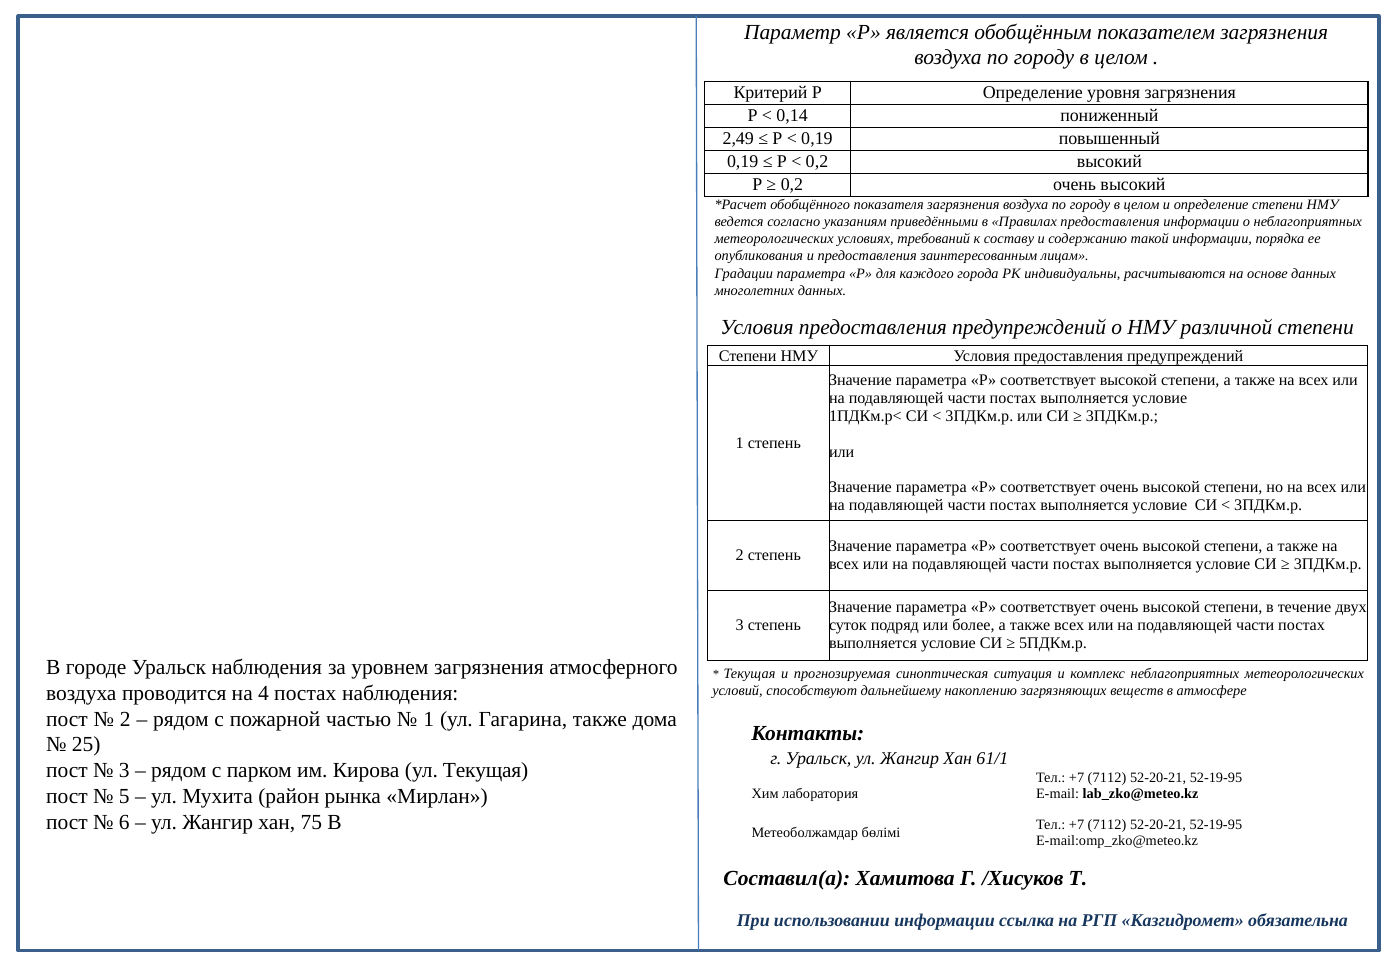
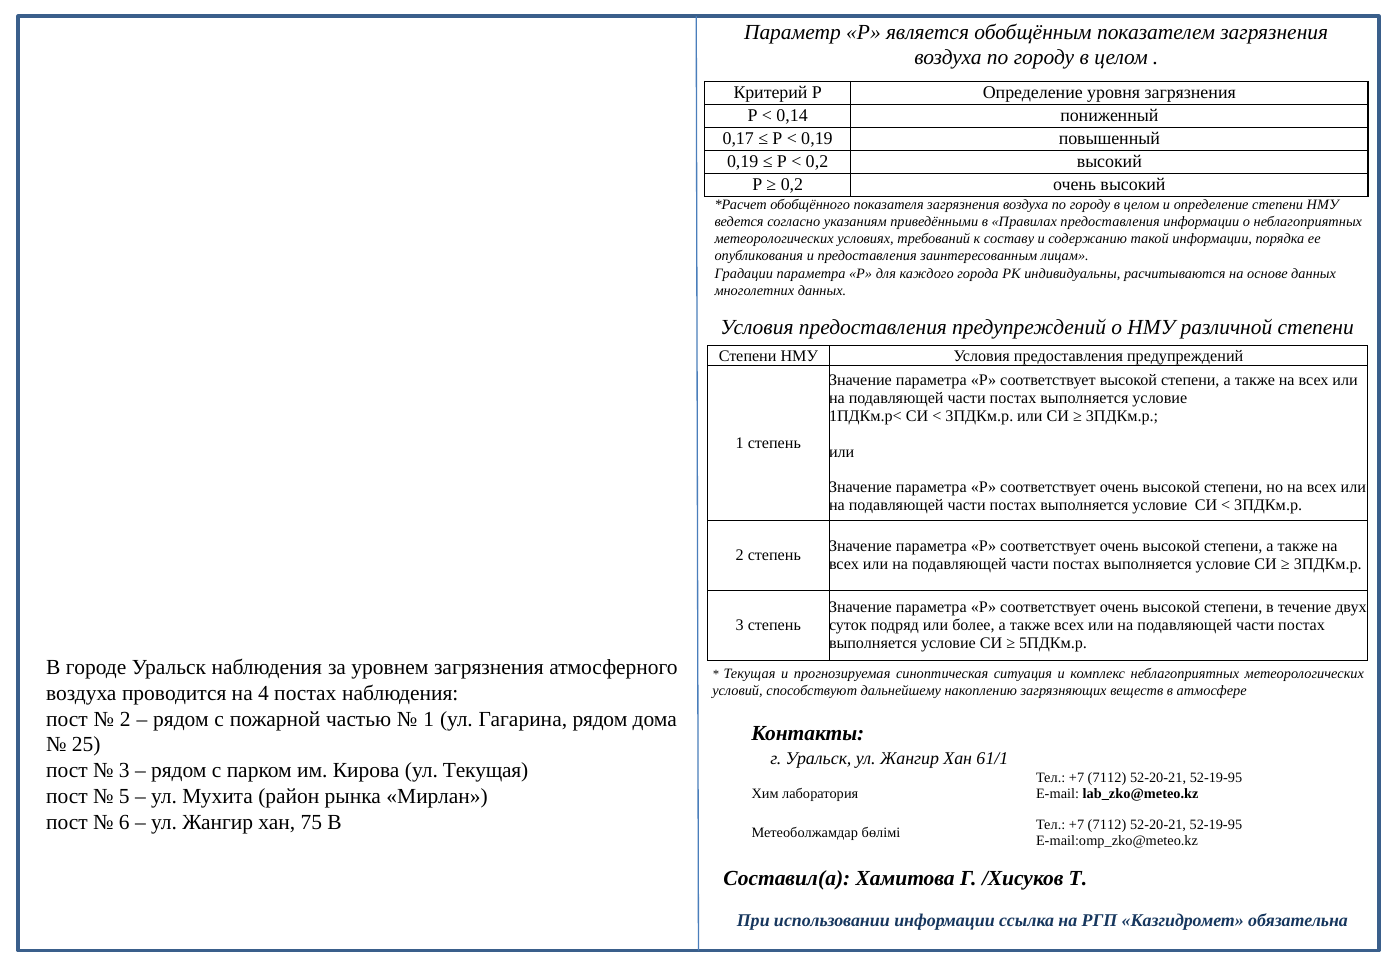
2,49: 2,49 -> 0,17 (738, 139)
Гагарина также: также -> рядом (600, 719)
